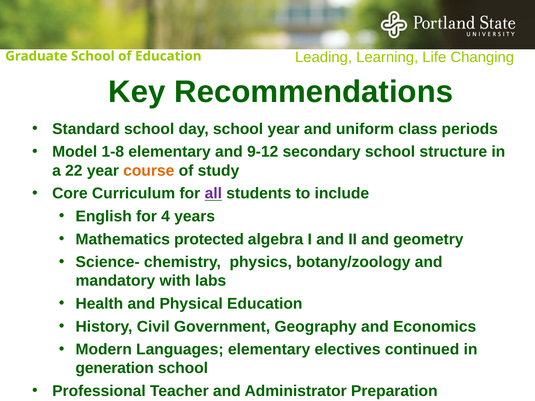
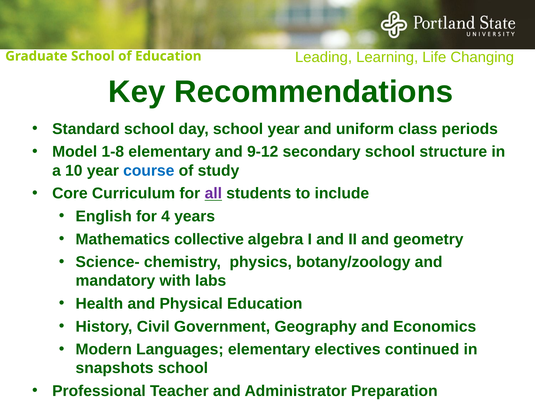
22: 22 -> 10 (74, 171)
course colour: orange -> blue (149, 171)
protected: protected -> collective (209, 239)
generation: generation -> snapshots (115, 368)
